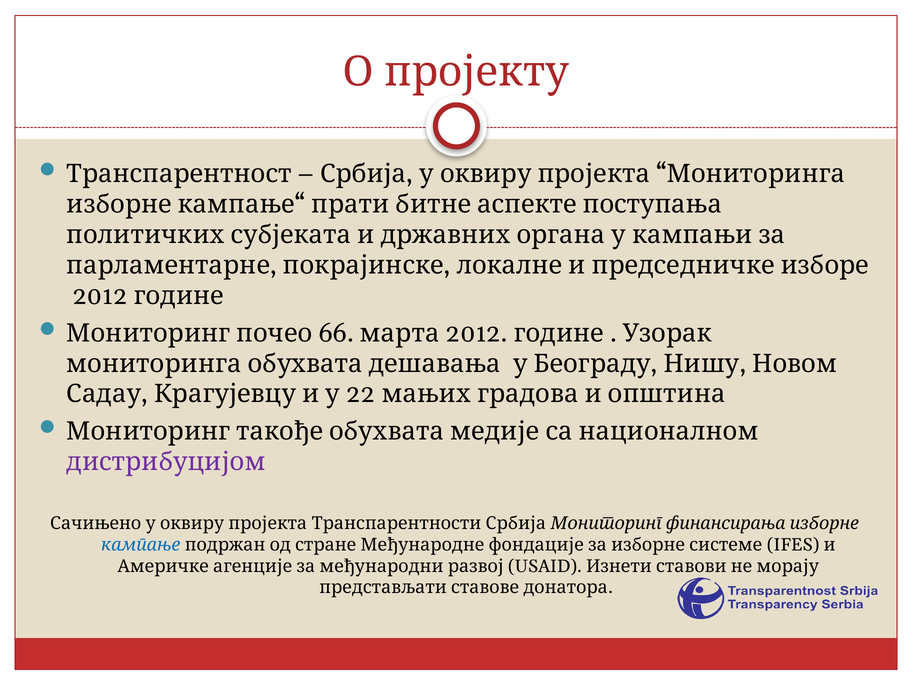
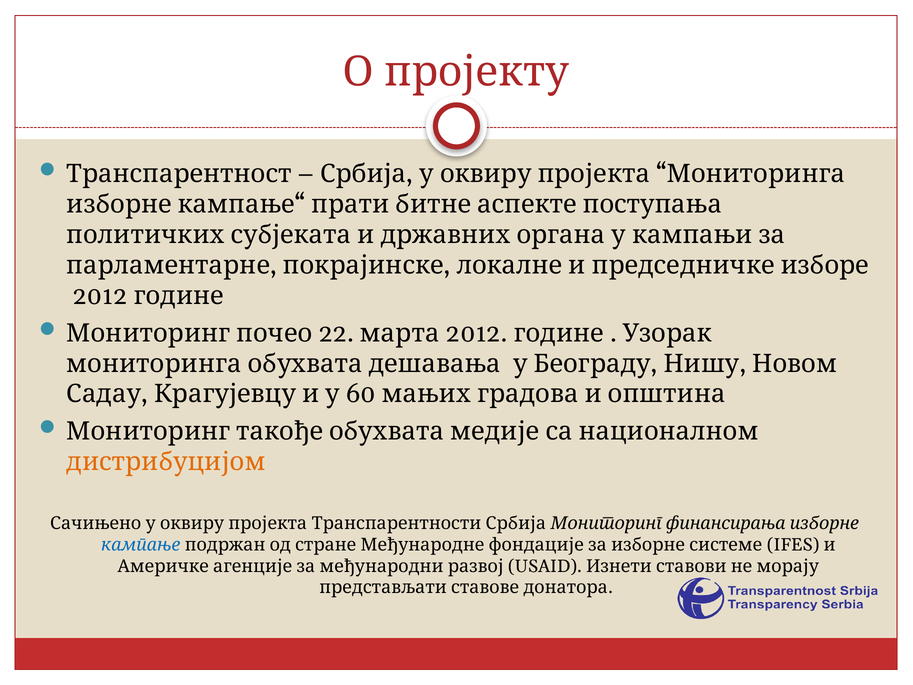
66: 66 -> 22 (336, 333)
22: 22 -> 60 (361, 394)
дистрибуцијом colour: purple -> orange (166, 462)
